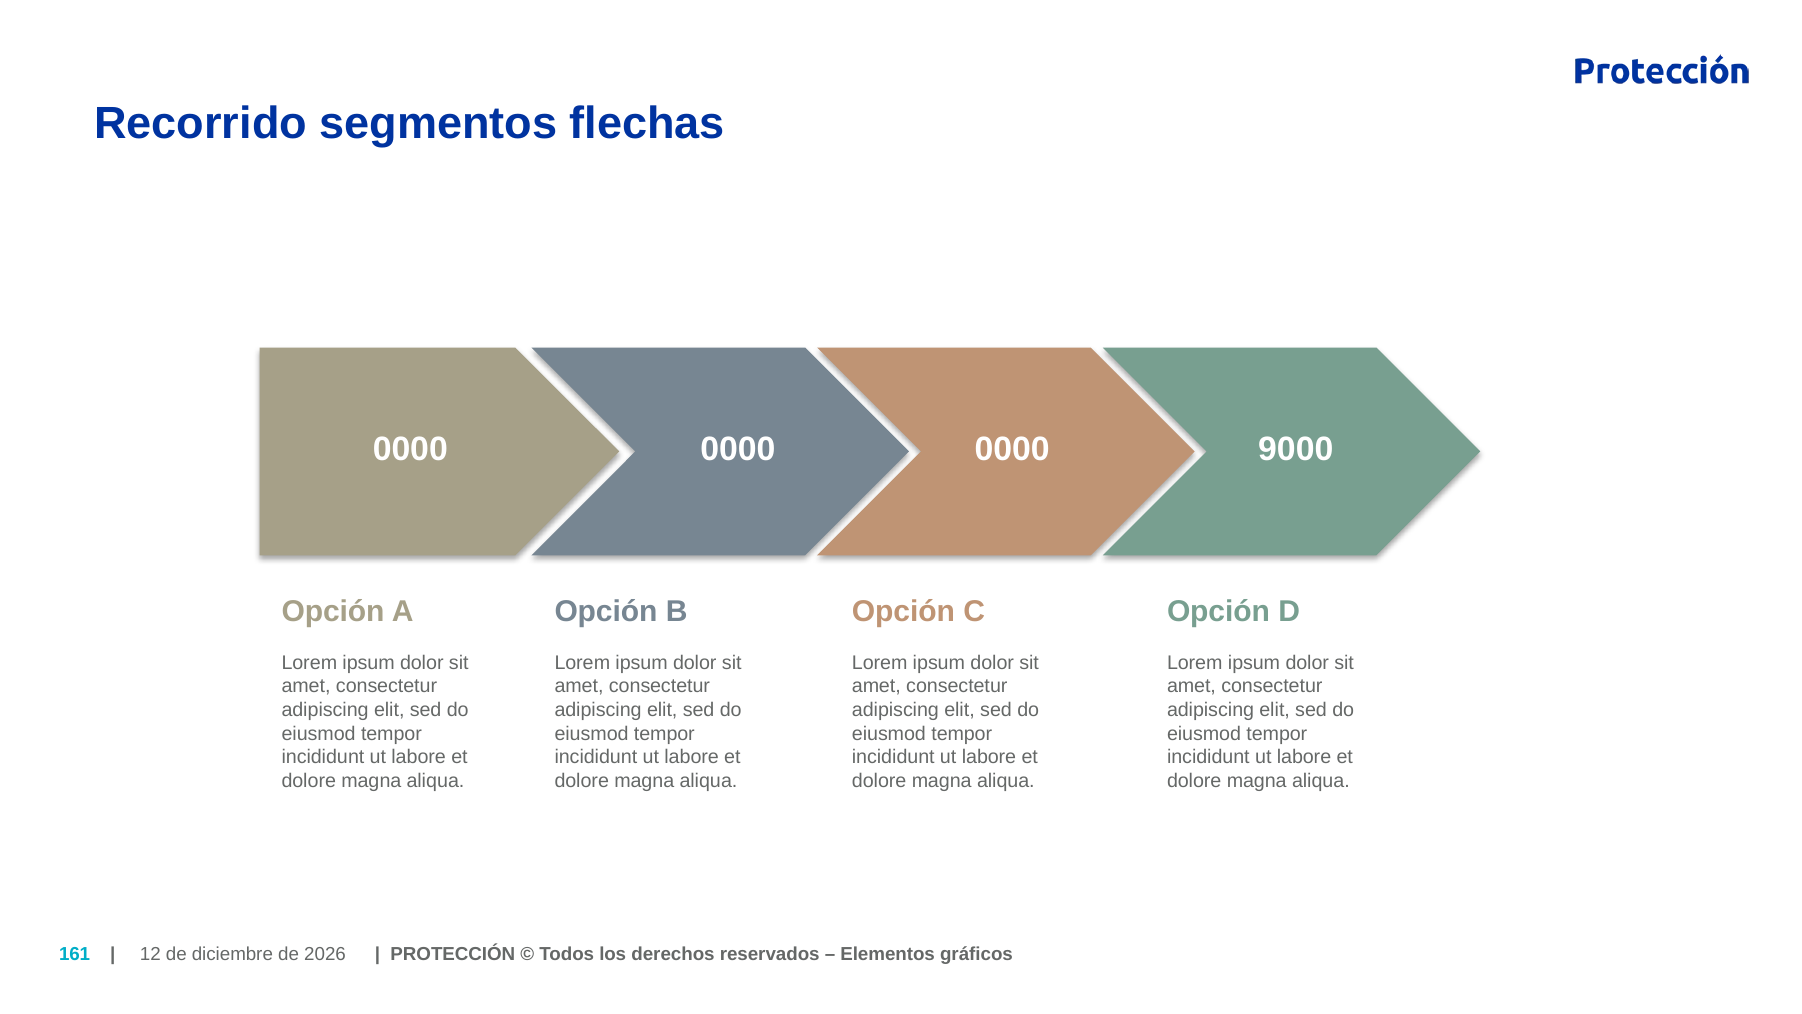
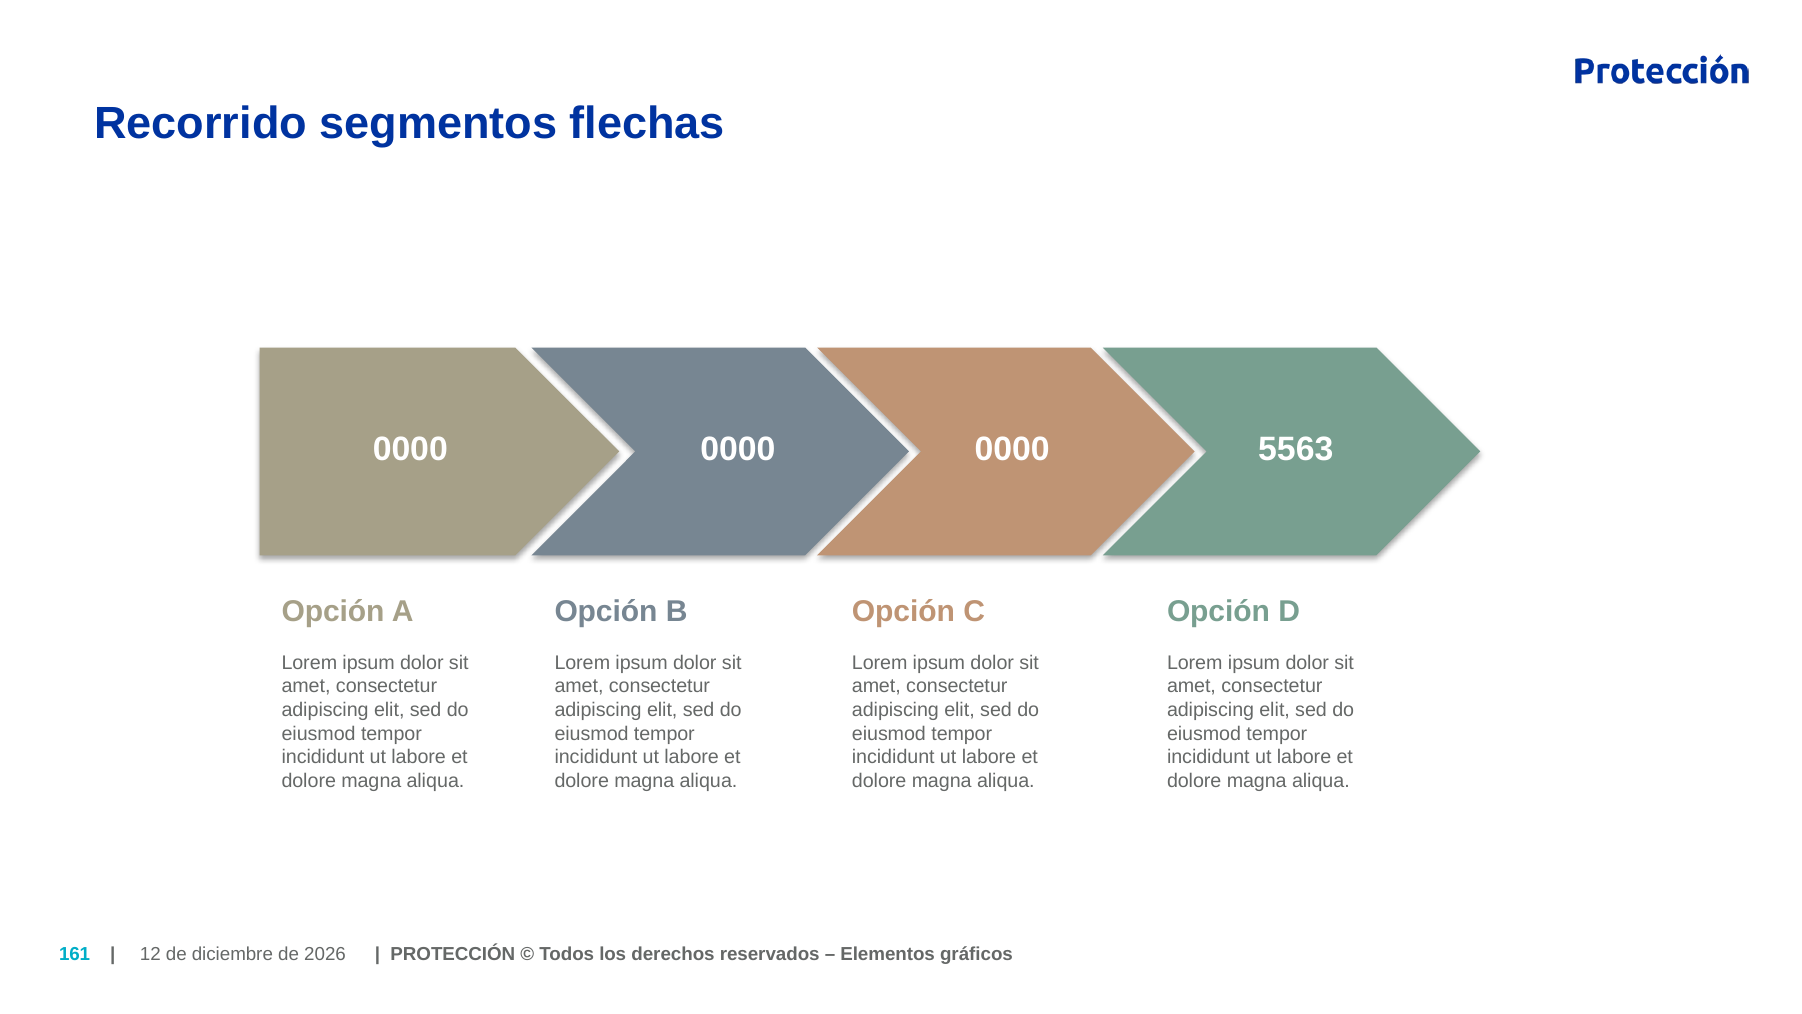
9000: 9000 -> 5563 (1296, 449)
